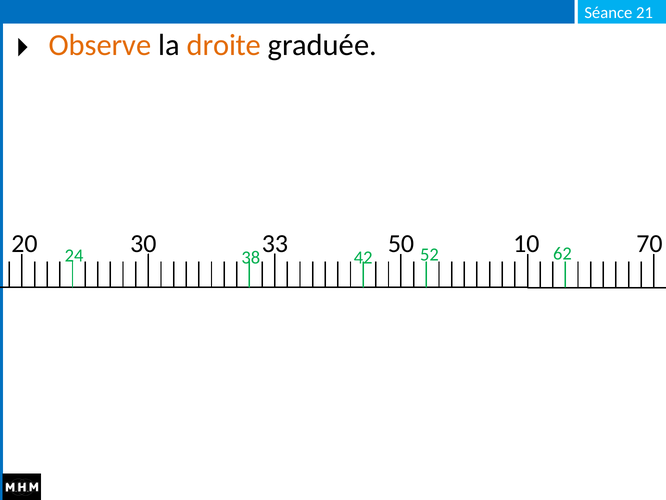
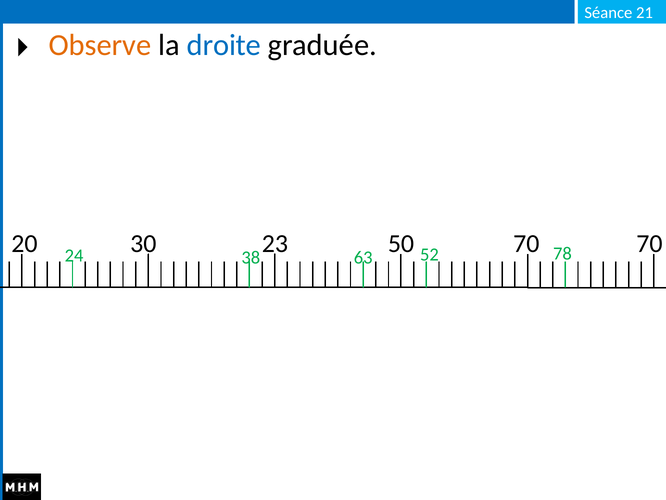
droite colour: orange -> blue (224, 45)
33: 33 -> 23 (275, 243)
50 10: 10 -> 70 (526, 243)
42: 42 -> 63 (363, 257)
62: 62 -> 78 (562, 253)
